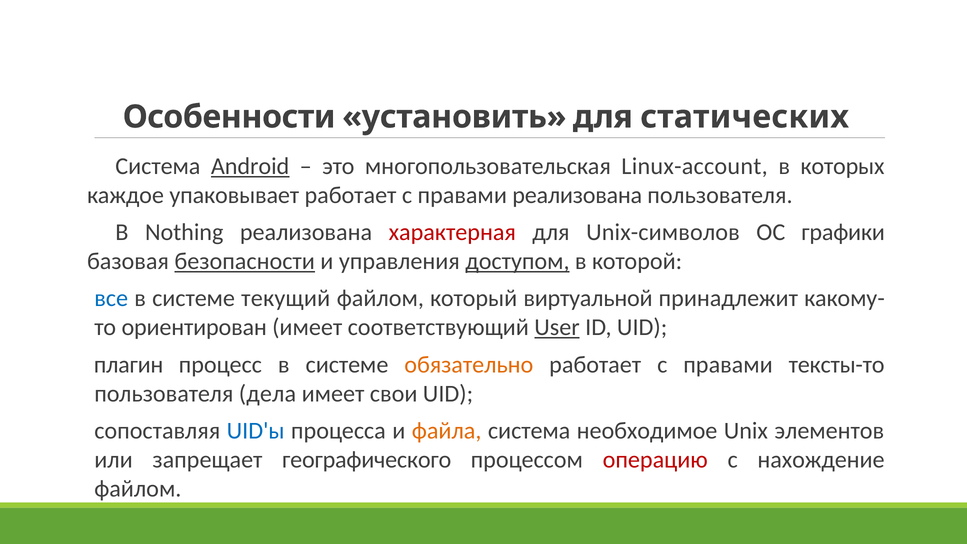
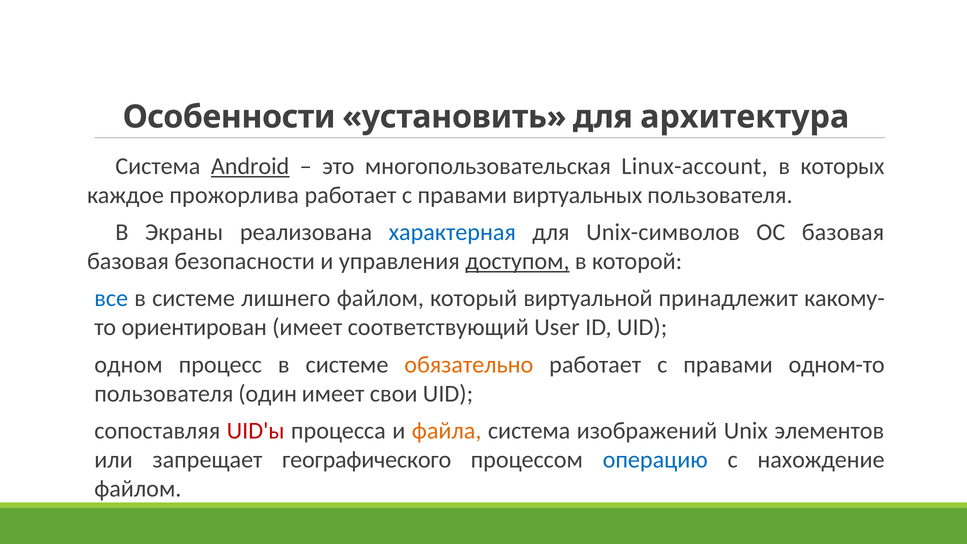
статических: статических -> архитектура (745, 117)
упаковывает: упаковывает -> прожорлива (234, 195)
правами реализована: реализована -> виртуальных (577, 195)
Nothing: Nothing -> Экраны (184, 232)
характерная colour: red -> blue (452, 232)
ОС графики: графики -> базовая (843, 232)
безопасности underline: present -> none (245, 261)
текущий: текущий -> лишнего (286, 298)
User underline: present -> none (557, 327)
плагин: плагин -> одном (128, 365)
тексты-то: тексты-то -> одном-то (837, 365)
дела: дела -> один (268, 394)
UID'ы colour: blue -> red (256, 431)
необходимое: необходимое -> изображений (647, 431)
операцию colour: red -> blue (655, 460)
